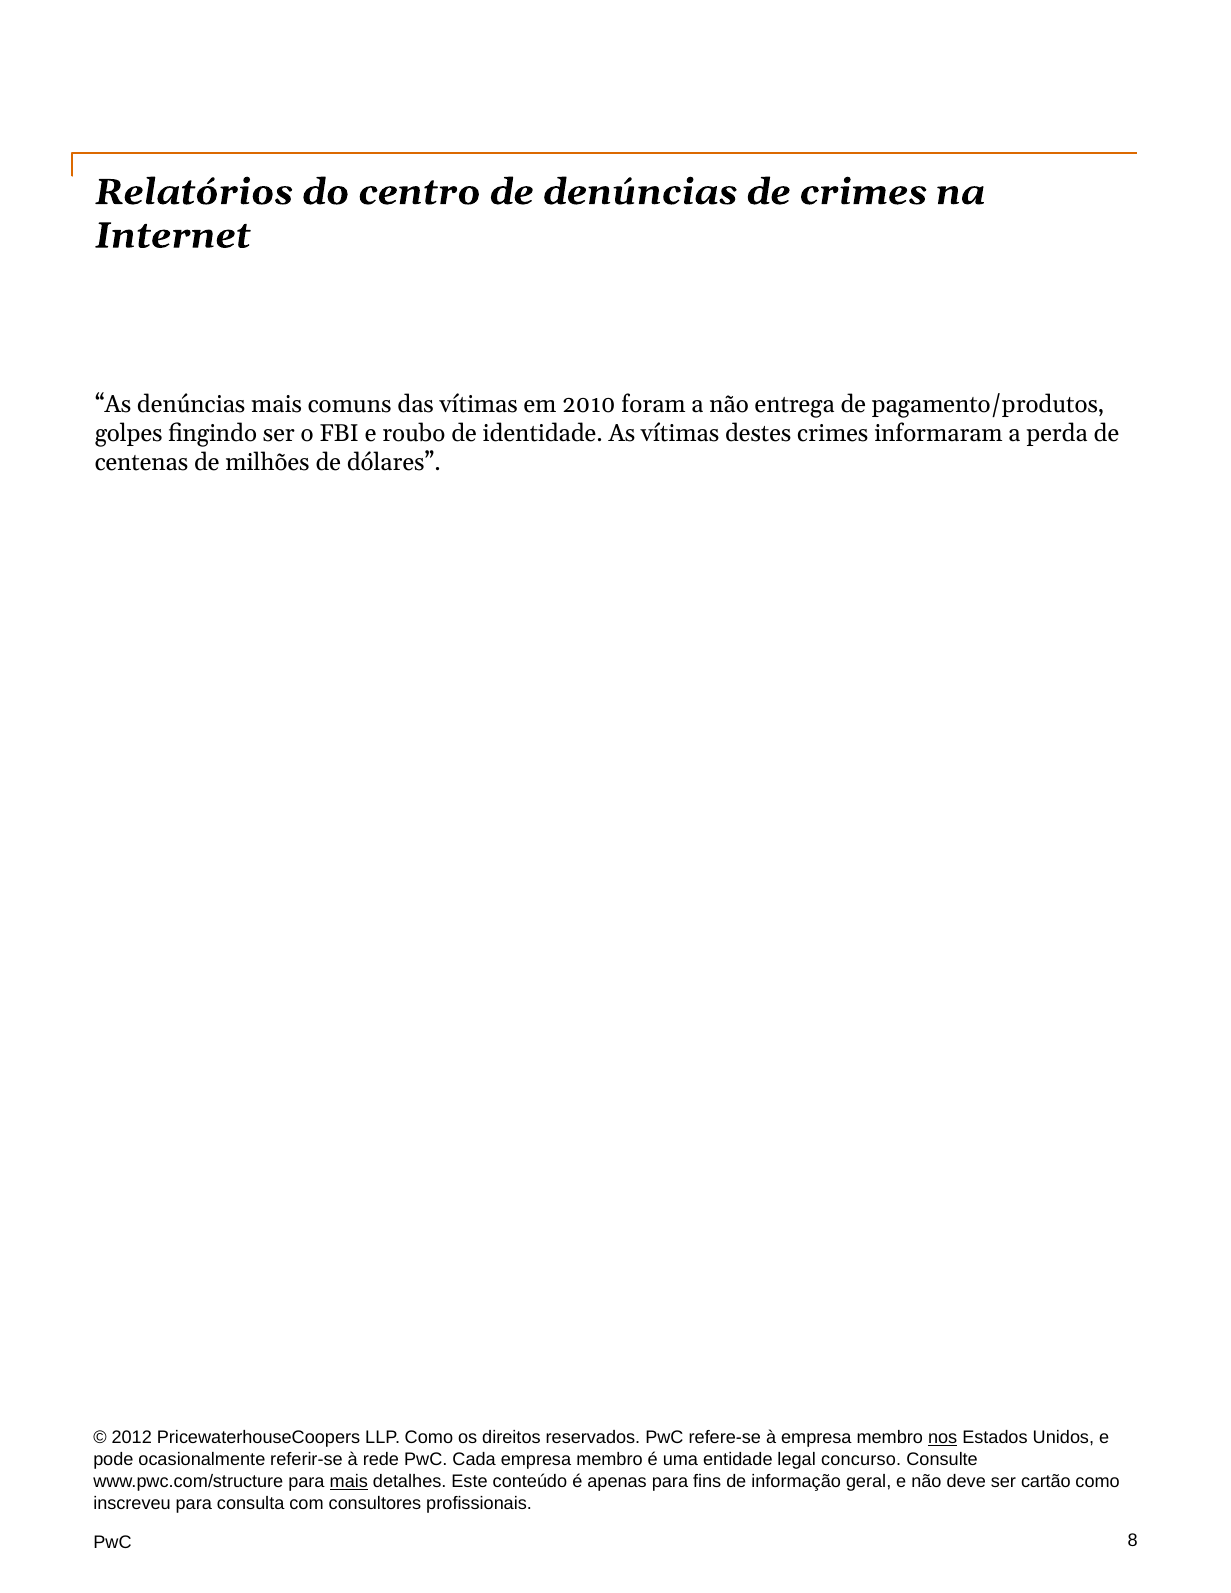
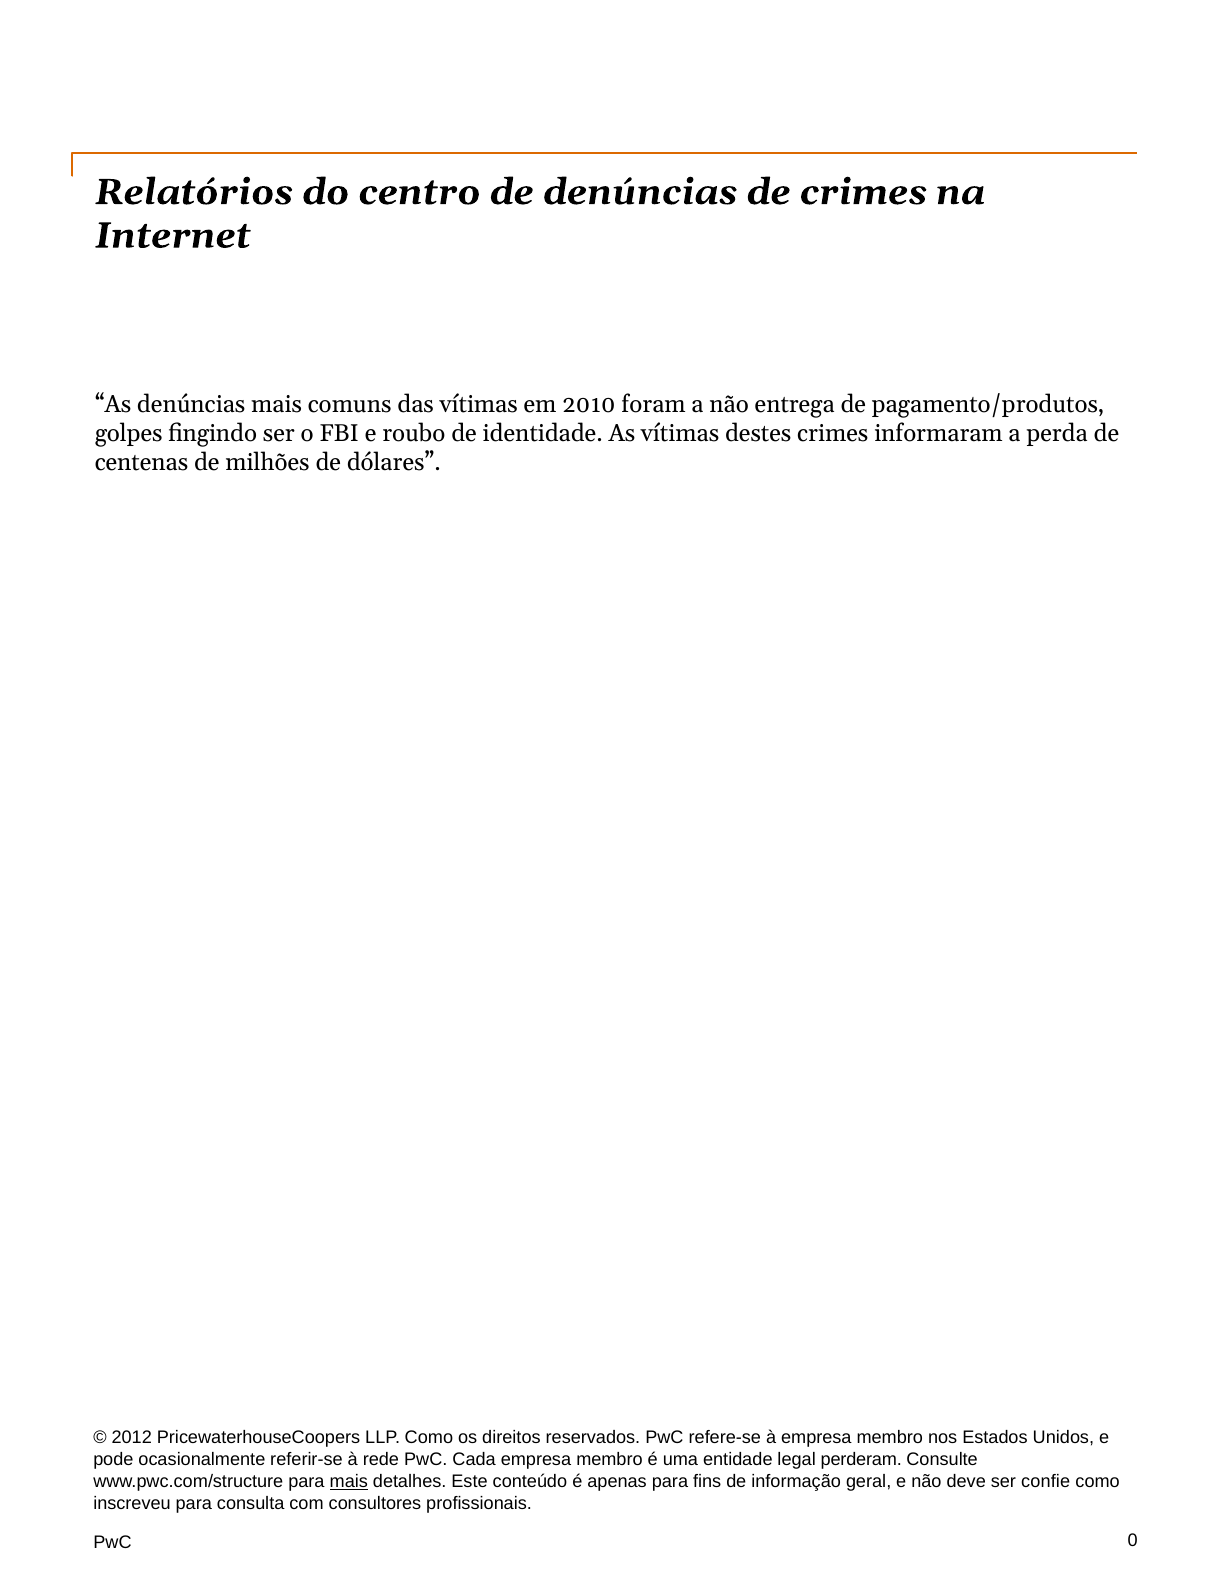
nos underline: present -> none (943, 1438)
concurso: concurso -> perderam (861, 1460)
cartão: cartão -> confie (1046, 1481)
8: 8 -> 0 (1133, 1541)
